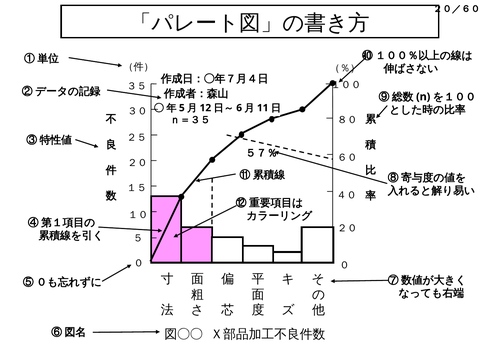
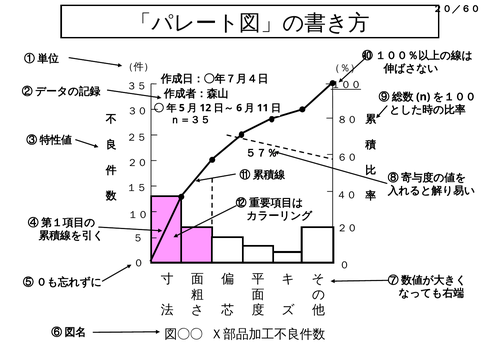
１００ underline: none -> present (346, 85)
